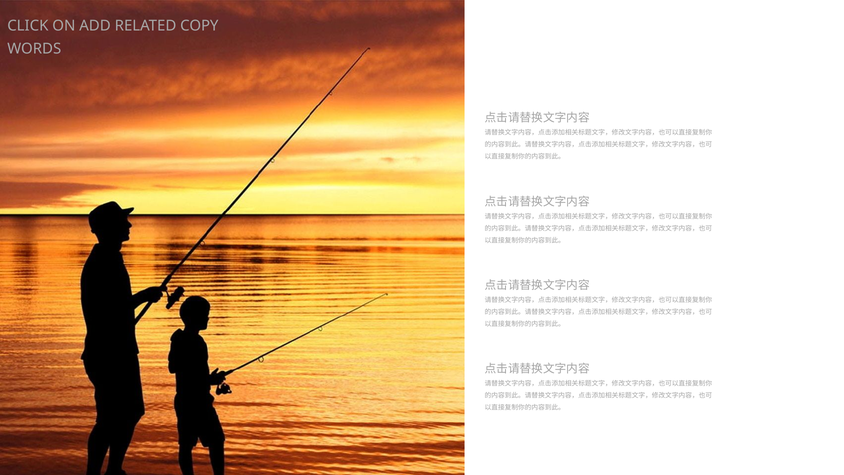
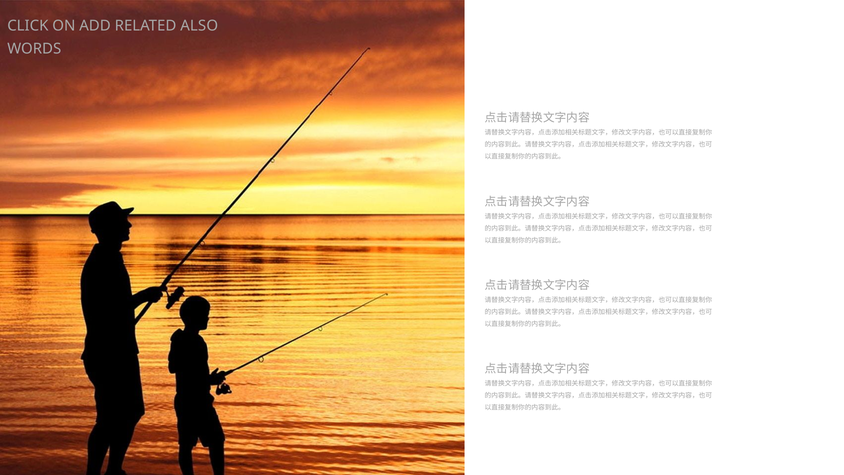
COPY: COPY -> ALSO (199, 26)
